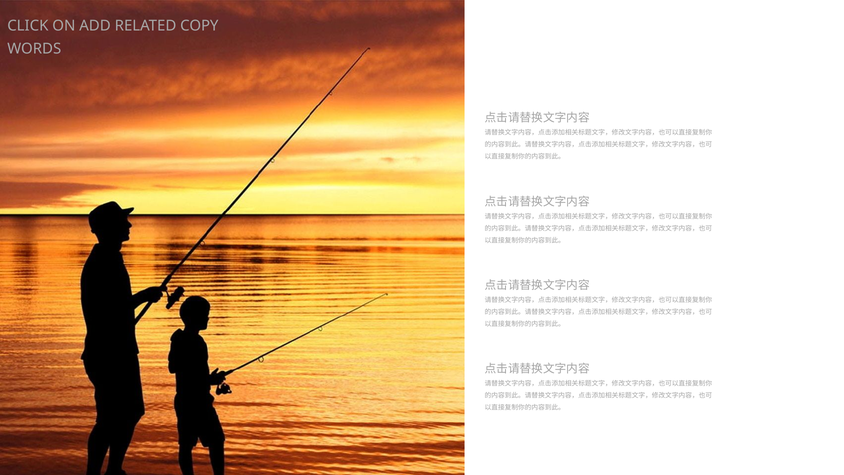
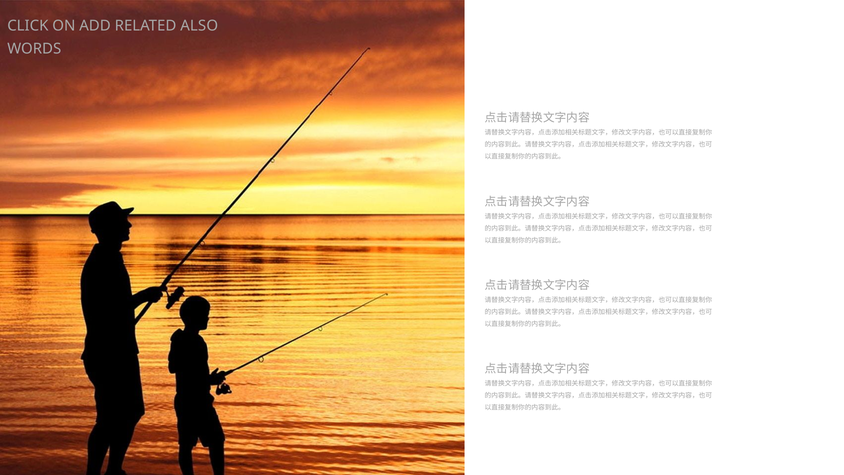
COPY: COPY -> ALSO (199, 26)
